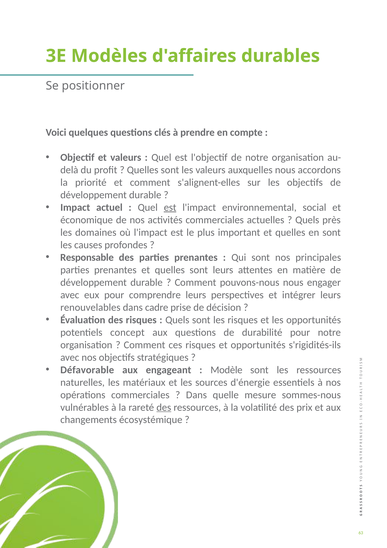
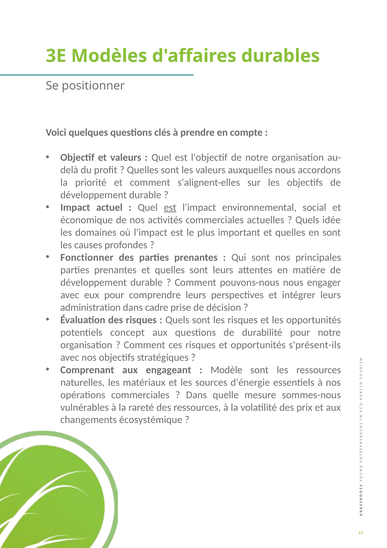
près: près -> idée (331, 220)
Responsable: Responsable -> Fonctionner (87, 257)
renouvelables: renouvelables -> administration (90, 307)
s'rigidités-ils: s'rigidités-ils -> s'présent-ils (315, 344)
Défavorable: Défavorable -> Comprenant (87, 369)
des underline: present -> none (164, 407)
